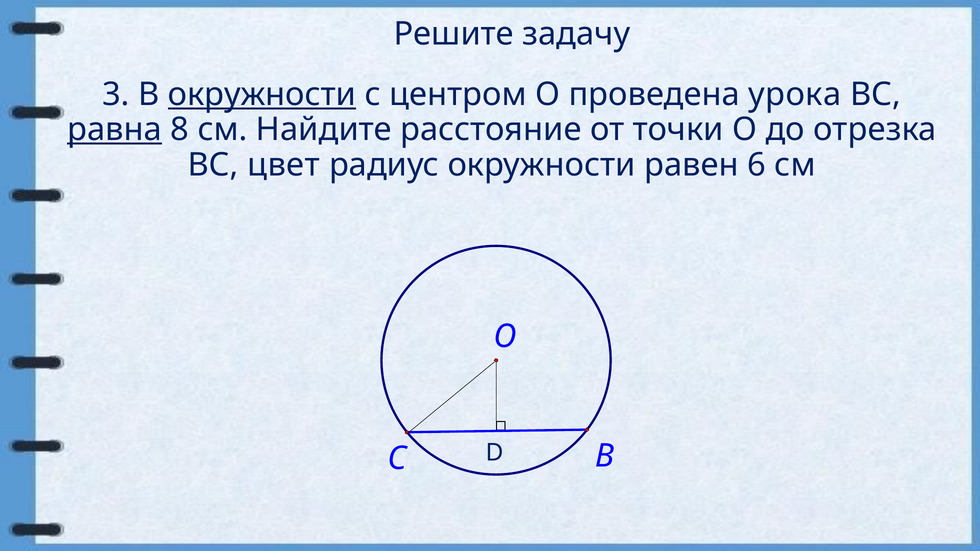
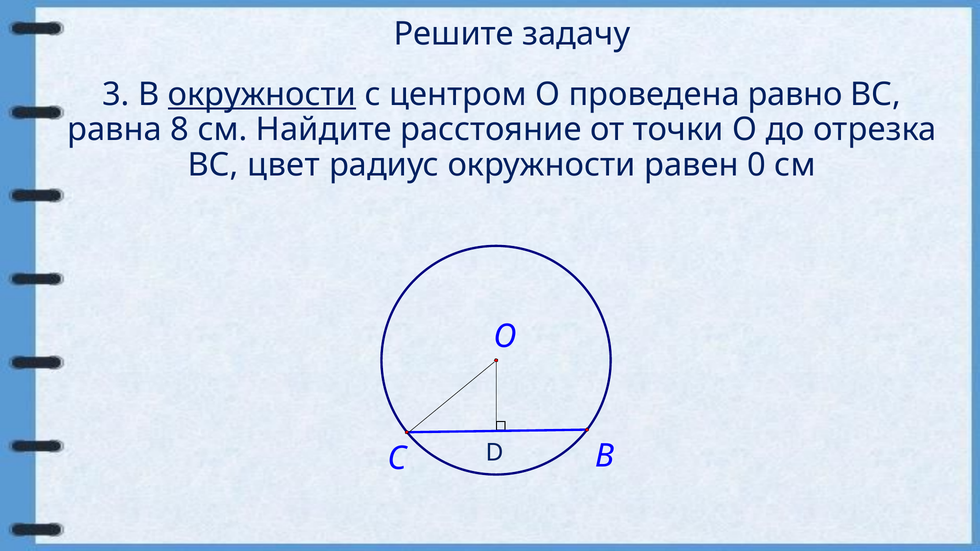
урока: урока -> равно (795, 94)
равна underline: present -> none (114, 130)
6: 6 -> 0 (757, 165)
